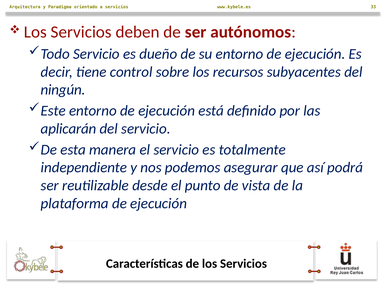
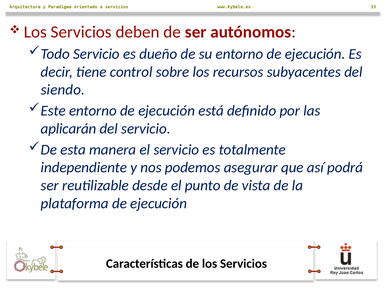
ningún: ningún -> siendo (63, 90)
